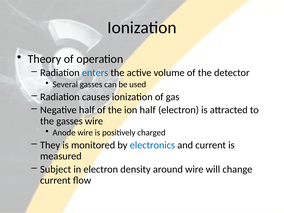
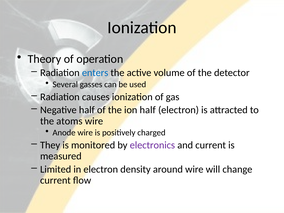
the gasses: gasses -> atoms (69, 121)
electronics colour: blue -> purple (152, 145)
Subject: Subject -> Limited (56, 169)
